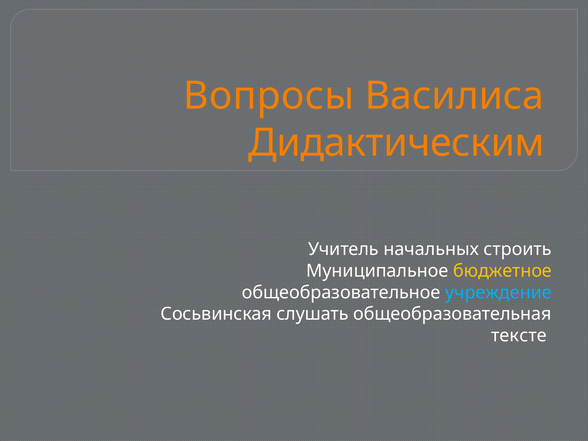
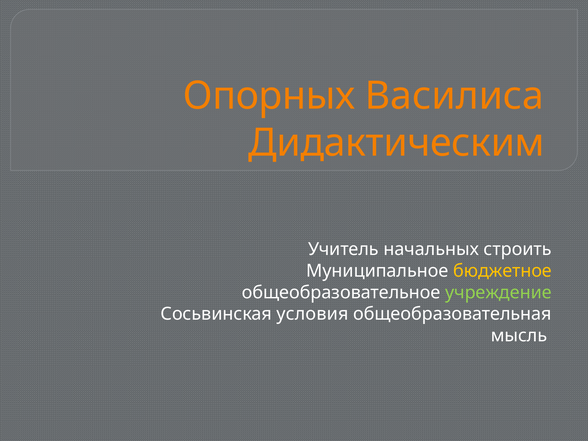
Вопросы: Вопросы -> Опорных (269, 96)
учреждение colour: light blue -> light green (498, 292)
слушать: слушать -> условия (312, 314)
тексте: тексте -> мысль (519, 336)
